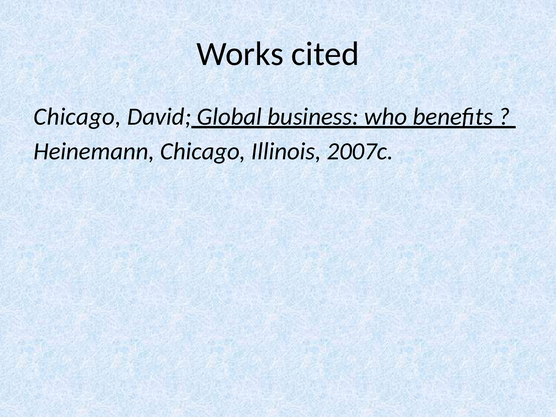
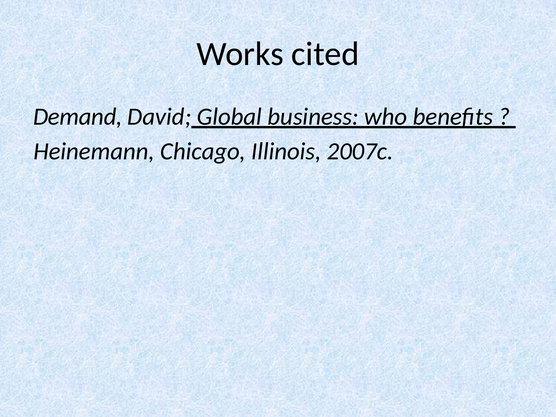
Chicago: Chicago -> Demand (78, 117)
